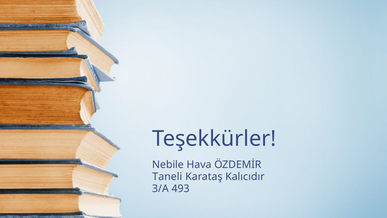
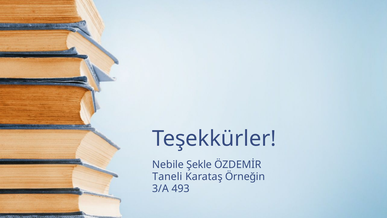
Hava: Hava -> Şekle (199, 164)
Kalıcıdır: Kalıcıdır -> Örneğin (245, 176)
